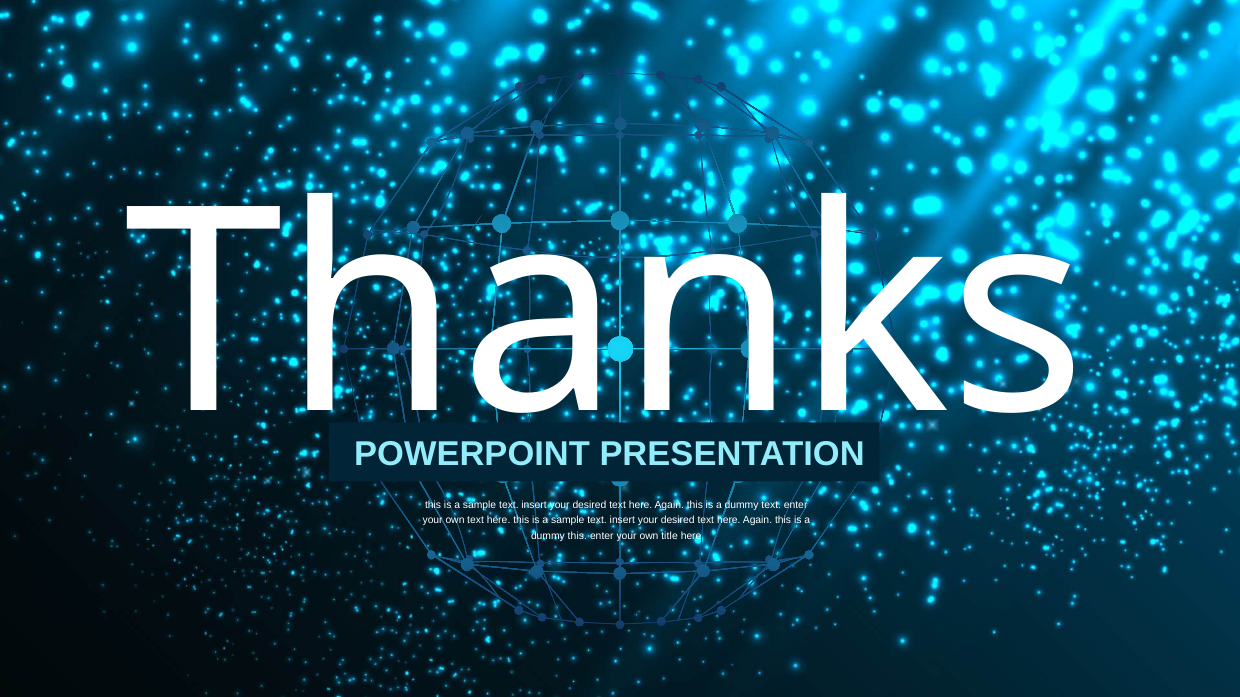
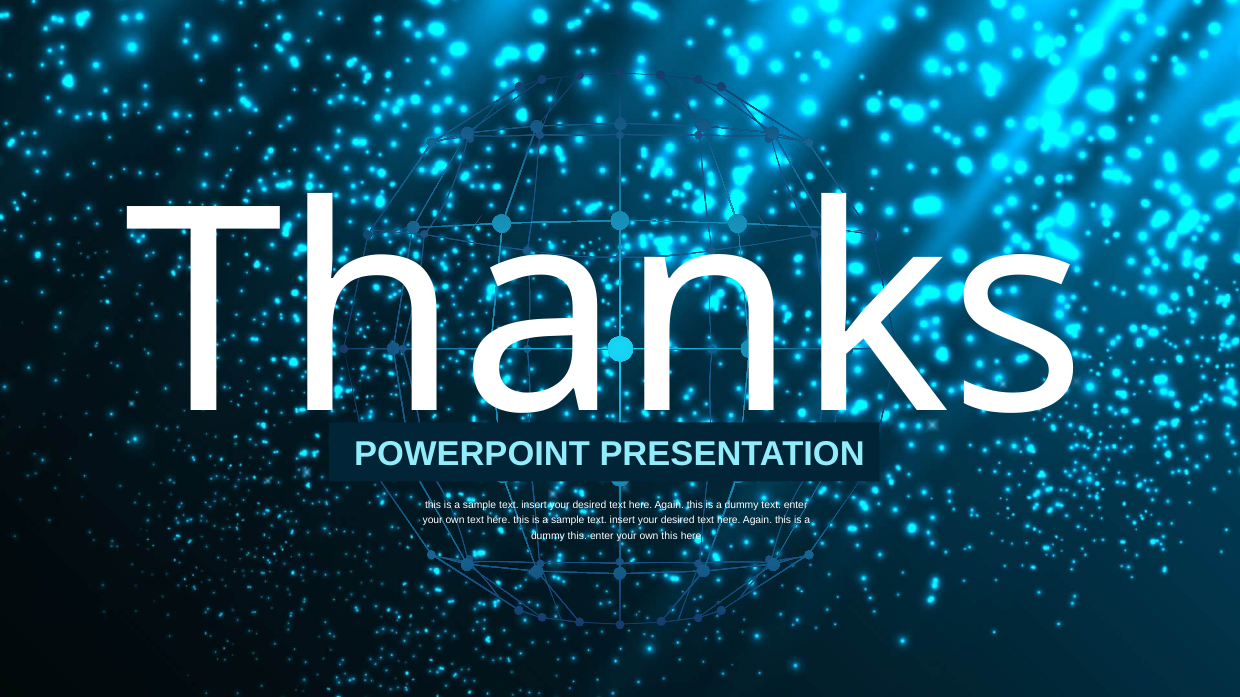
own title: title -> this (670, 536)
